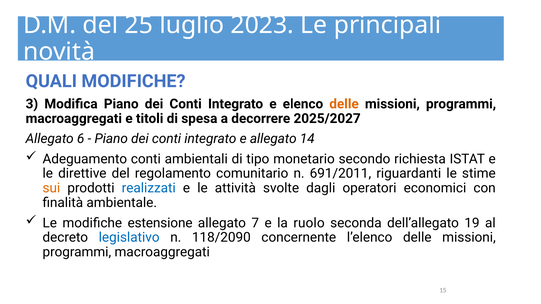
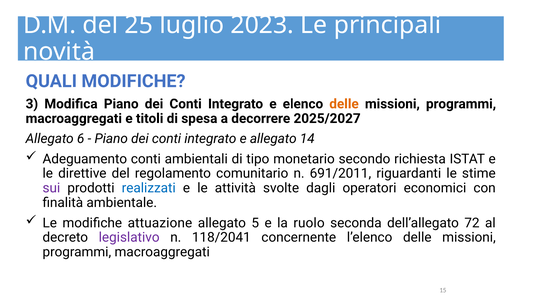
sui colour: orange -> purple (51, 188)
estensione: estensione -> attuazione (160, 223)
7: 7 -> 5 (255, 223)
19: 19 -> 72 (472, 223)
legislativo colour: blue -> purple (129, 238)
118/2090: 118/2090 -> 118/2041 (221, 238)
